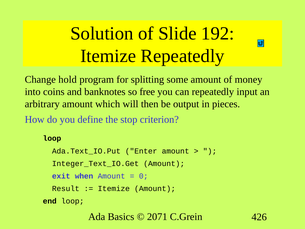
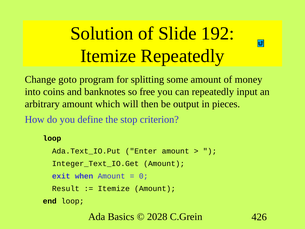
hold: hold -> goto (68, 80)
2071: 2071 -> 2028 (157, 216)
